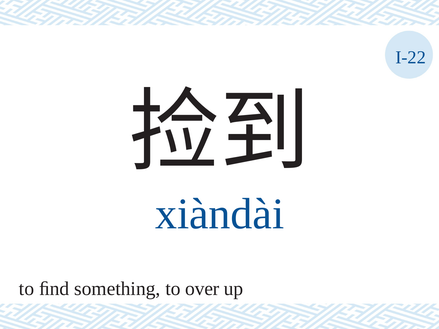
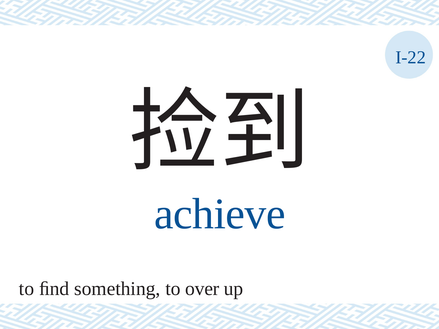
xiàndài: xiàndài -> achieve (220, 214)
